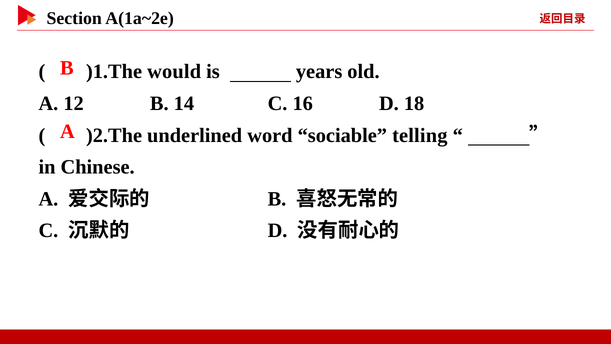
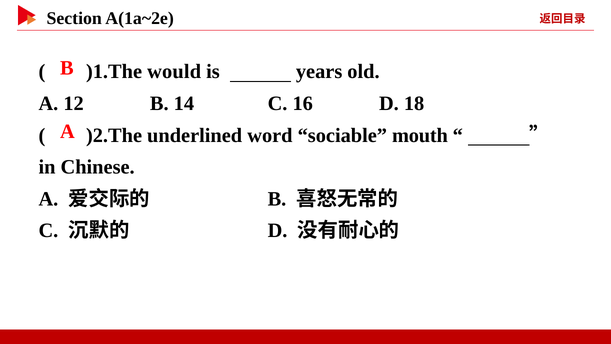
telling: telling -> mouth (420, 135)
